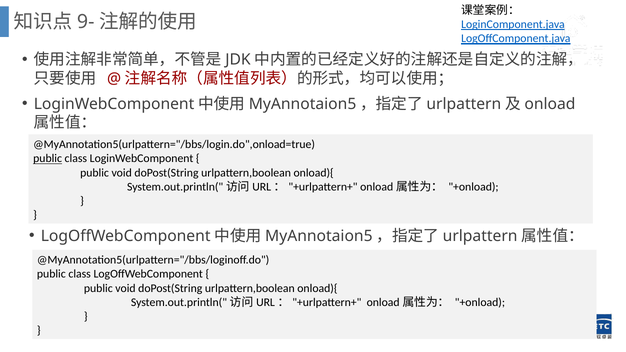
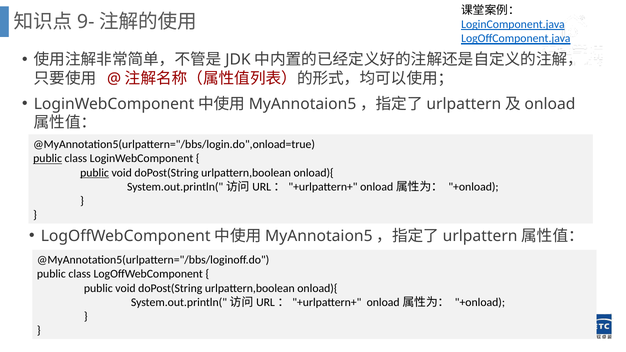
public underline: none -> present (95, 173)
